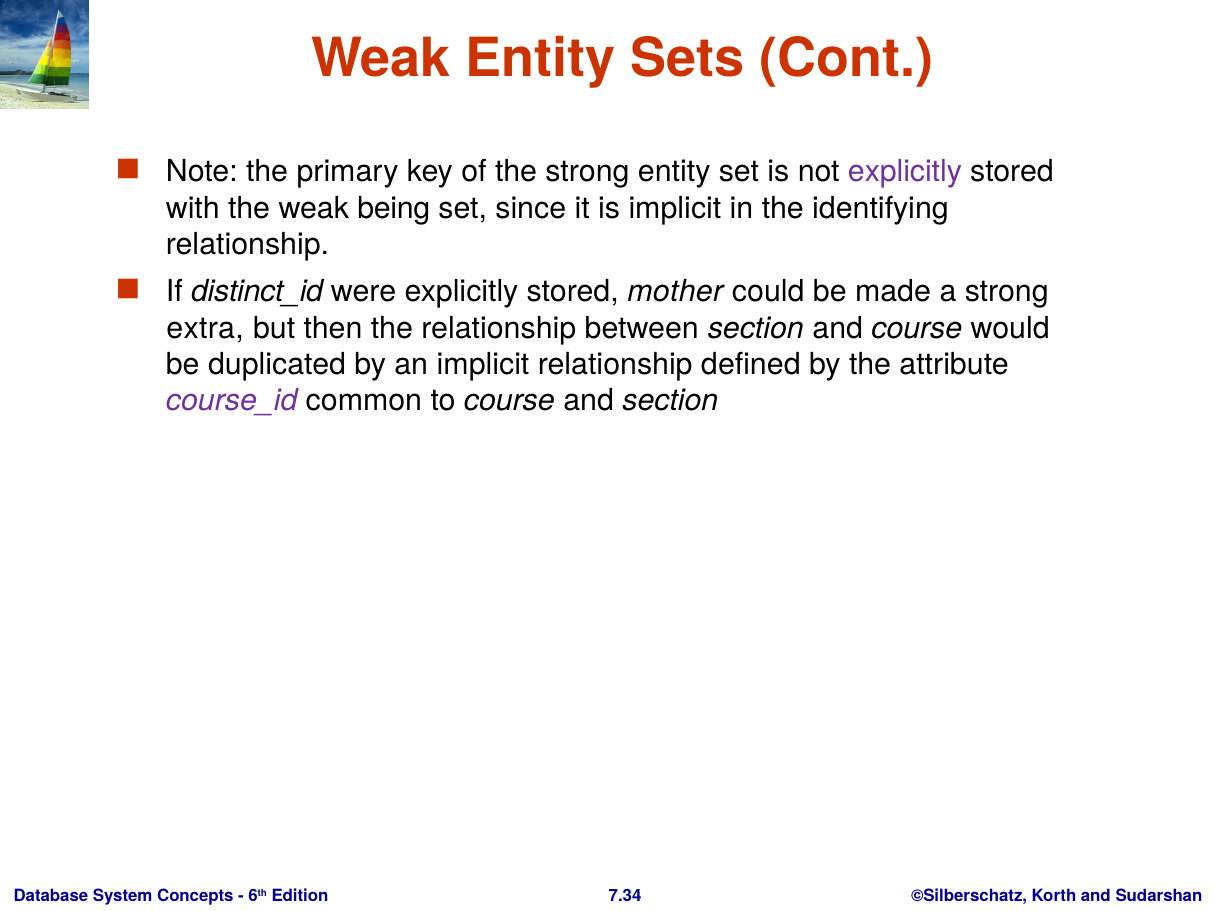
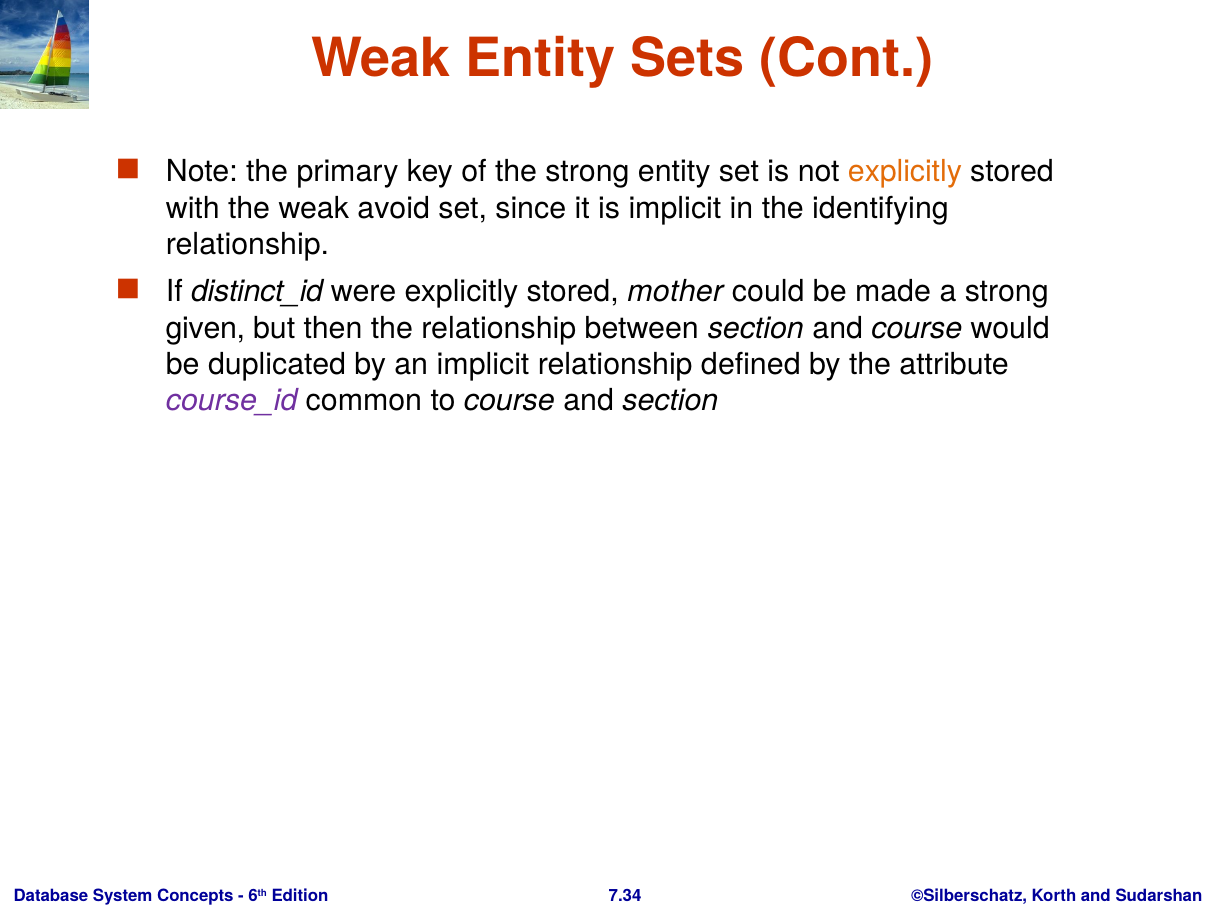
explicitly colour: purple -> orange (905, 172)
being: being -> avoid (394, 208)
extra: extra -> given (205, 328)
